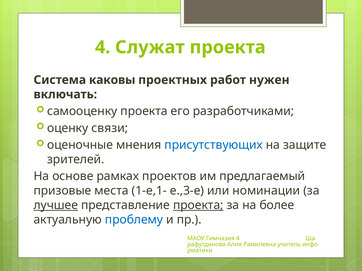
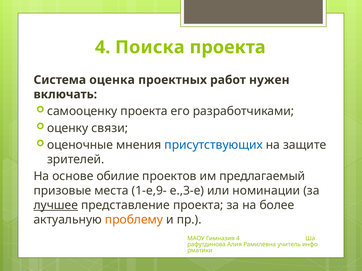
Служат: Служат -> Поиска (150, 47)
каковы: каковы -> оценка (112, 80)
рамках: рамках -> обилие (118, 177)
1-е,1-: 1-е,1- -> 1-е,9- (149, 191)
проекта underline: present -> none (198, 206)
проблему colour: blue -> orange (134, 220)
